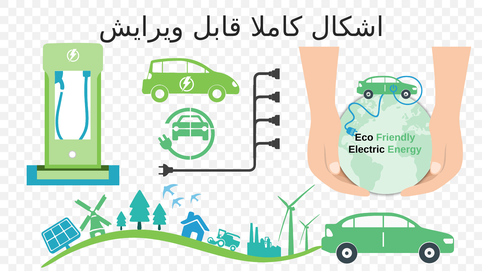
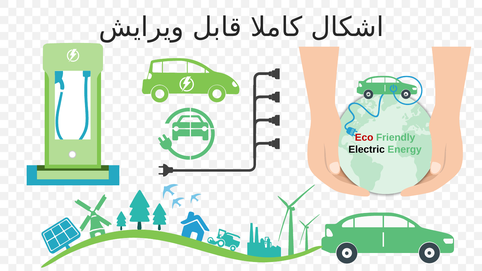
Eco colour: black -> red (364, 138)
